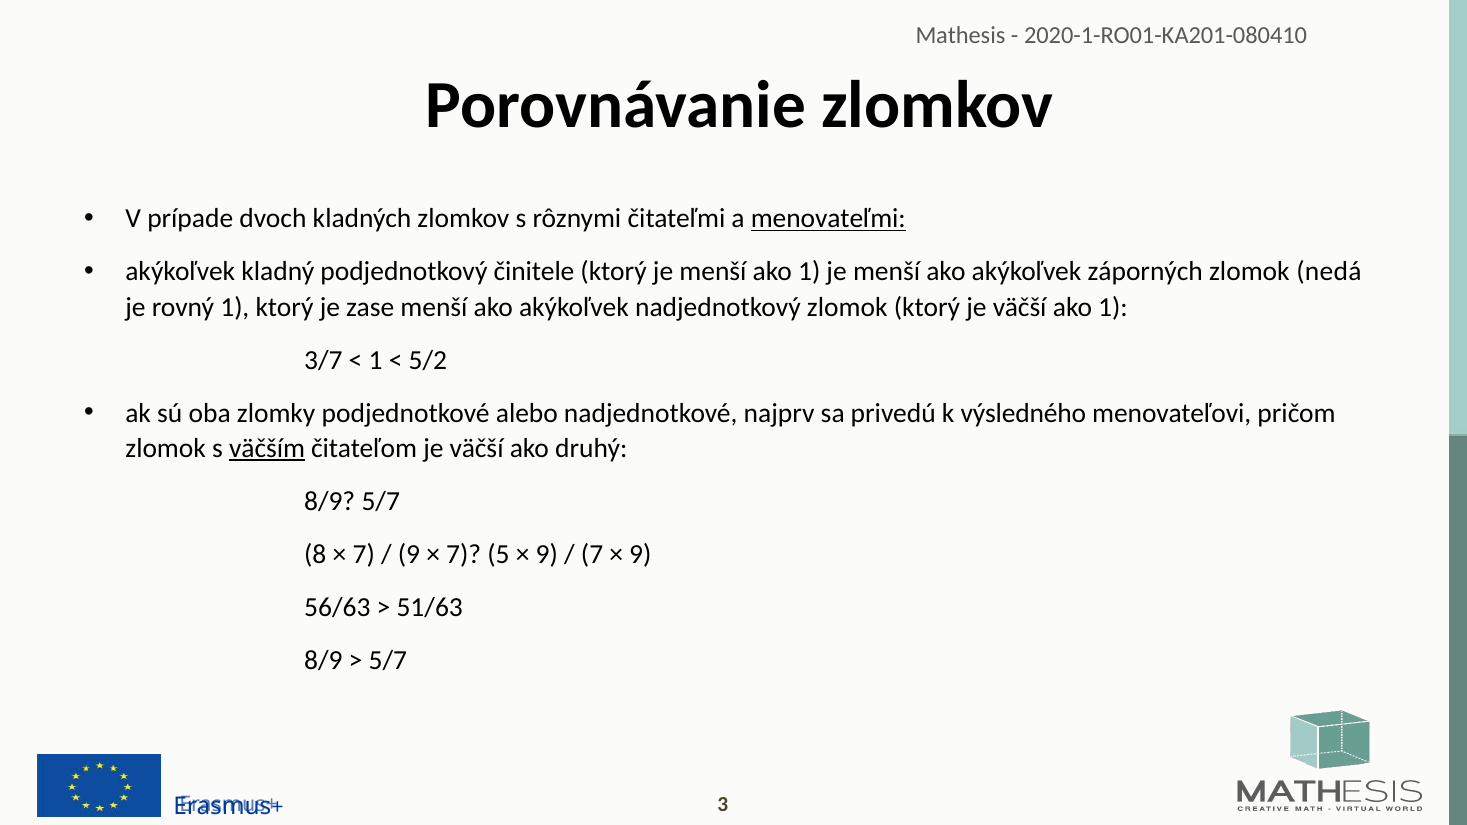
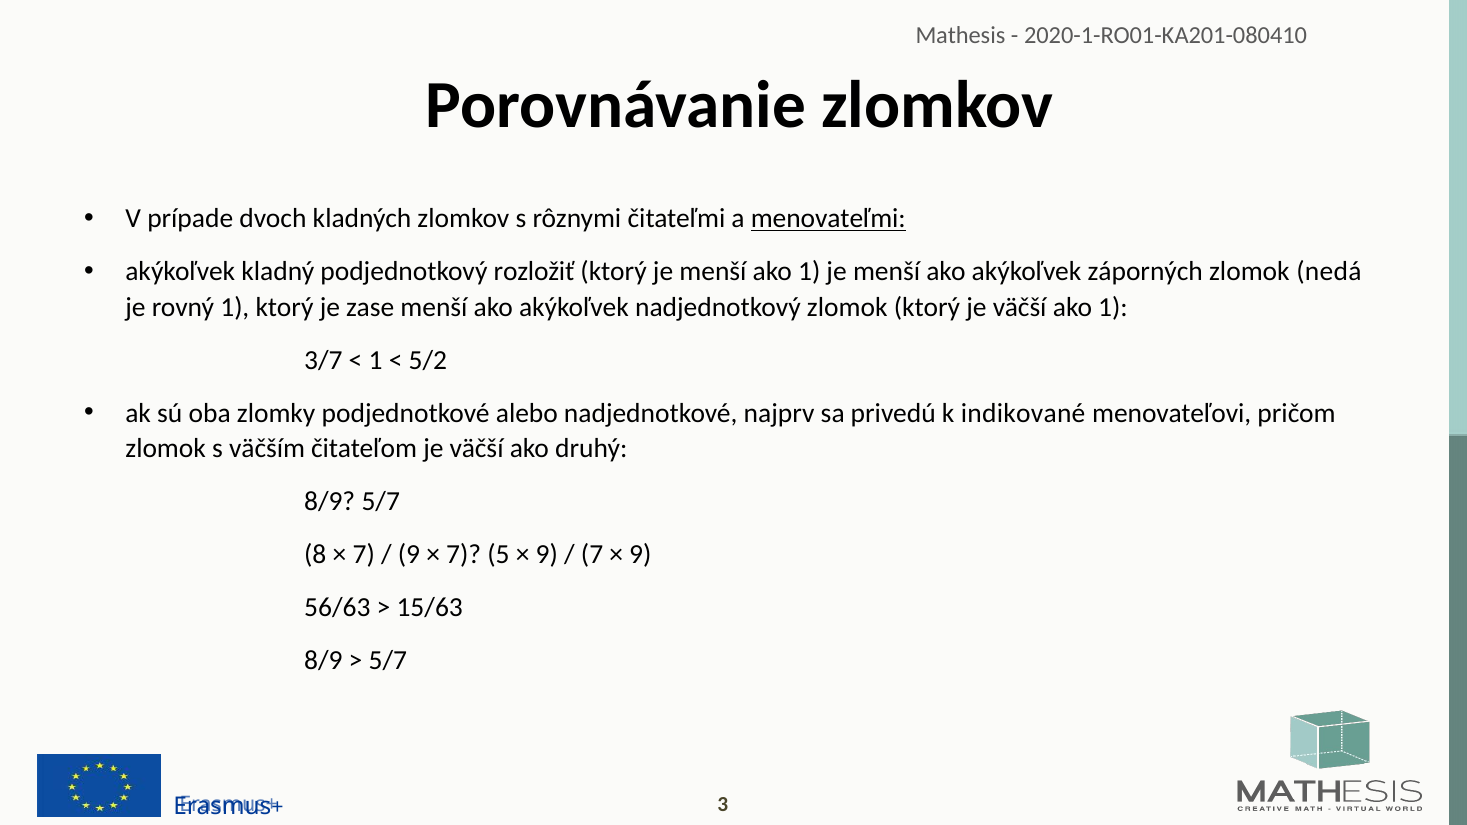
činitele: činitele -> rozložiť (534, 272)
výsledného: výsledného -> indikované (1023, 413)
väčším underline: present -> none (267, 448)
51/63: 51/63 -> 15/63 (430, 607)
